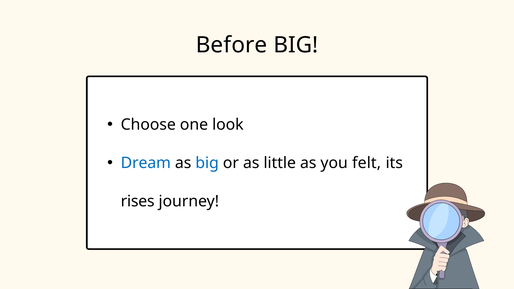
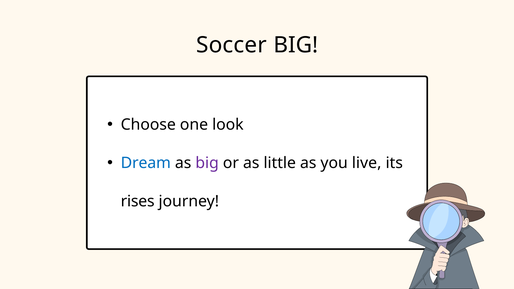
Before: Before -> Soccer (232, 45)
big colour: blue -> purple (207, 163)
felt: felt -> live (367, 163)
